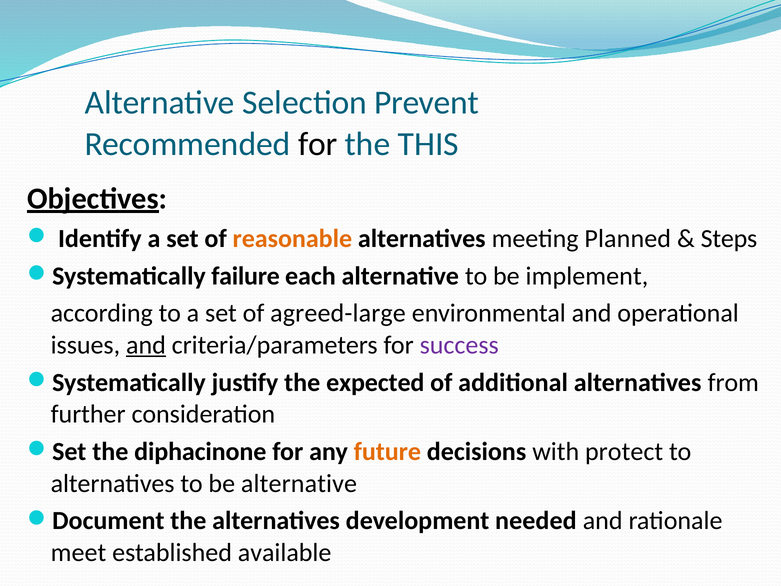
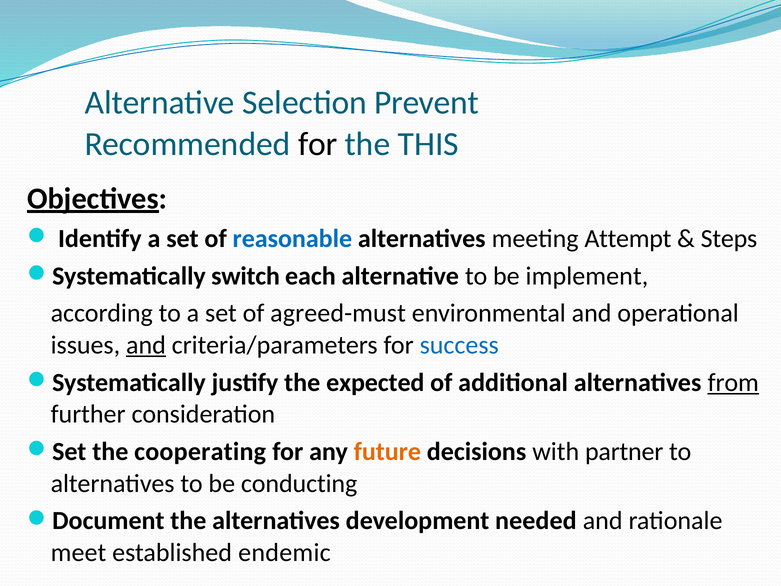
reasonable colour: orange -> blue (292, 238)
Planned: Planned -> Attempt (628, 238)
failure: failure -> switch (246, 276)
agreed-large: agreed-large -> agreed-must (338, 313)
success colour: purple -> blue (459, 345)
from underline: none -> present (733, 382)
diphacinone: diphacinone -> cooperating (200, 452)
protect: protect -> partner (624, 452)
be alternative: alternative -> conducting (299, 483)
available: available -> endemic (284, 552)
